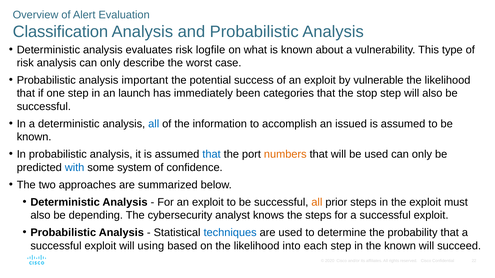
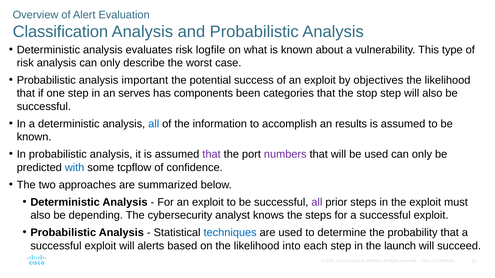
vulnerable: vulnerable -> objectives (378, 80)
launch: launch -> serves (134, 94)
immediately: immediately -> components (203, 94)
issued: issued -> results (351, 124)
that colour: blue -> purple (212, 155)
numbers colour: orange -> purple (285, 155)
system: system -> tcpflow (134, 168)
all colour: orange -> purple (317, 202)
using: using -> alerts (151, 246)
the known: known -> launch (400, 246)
